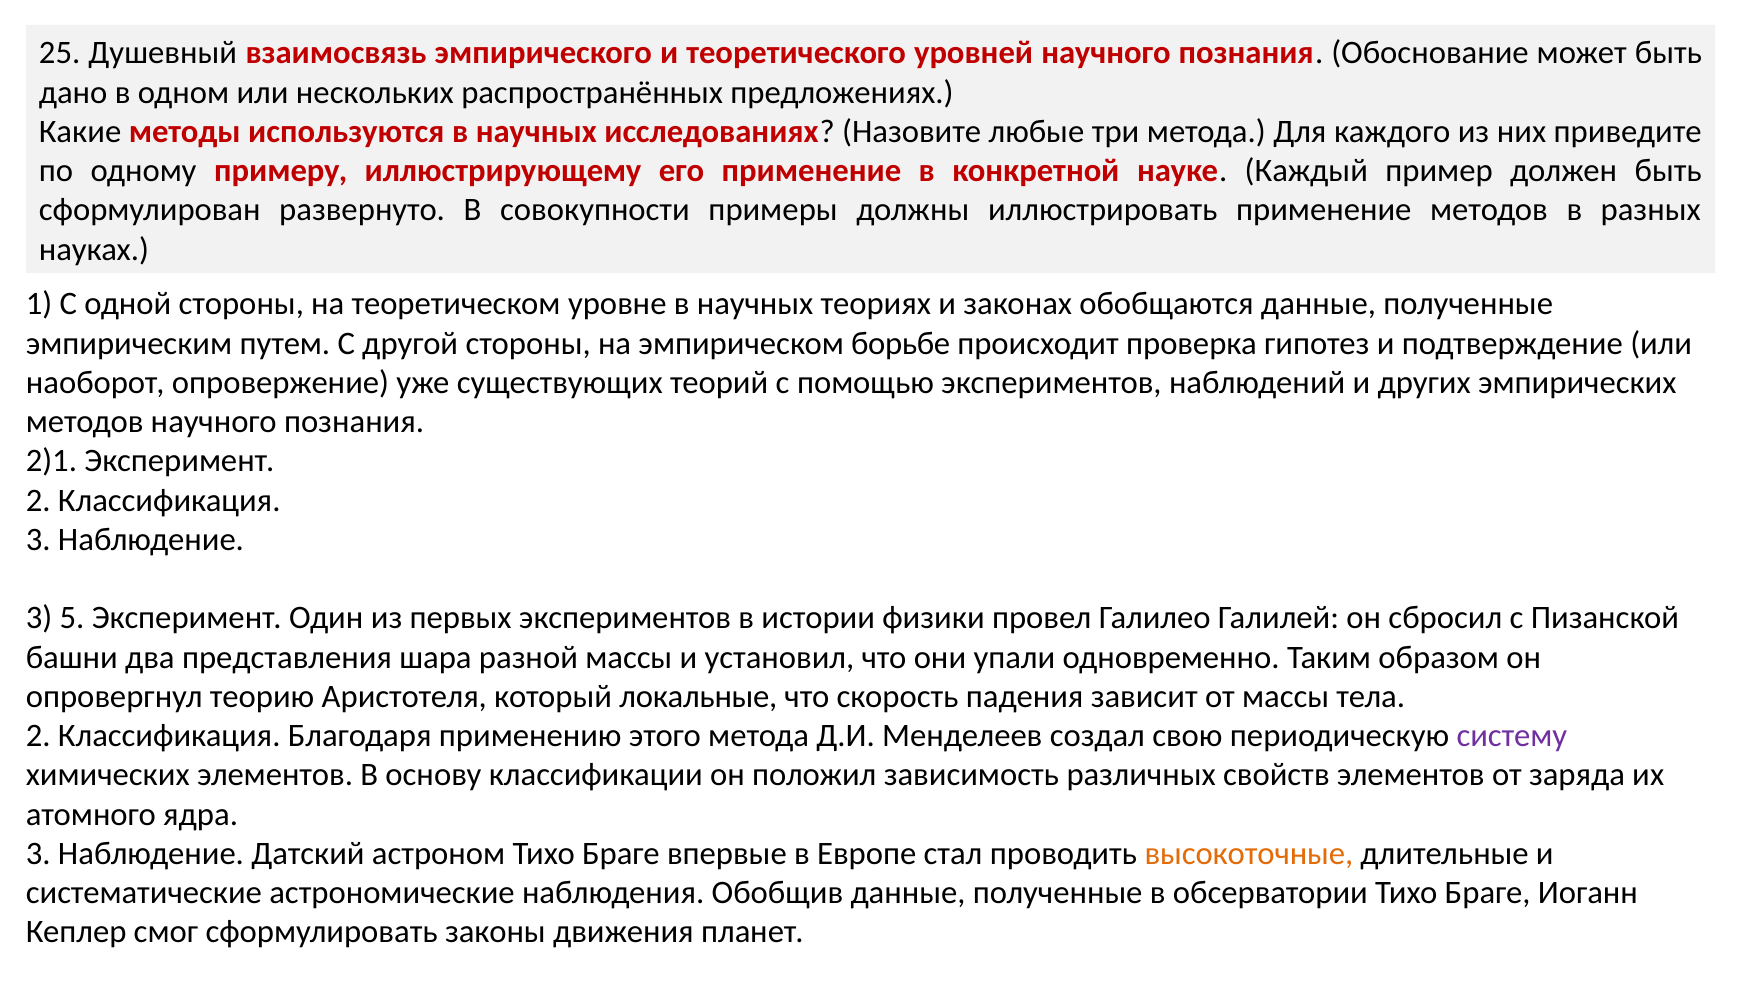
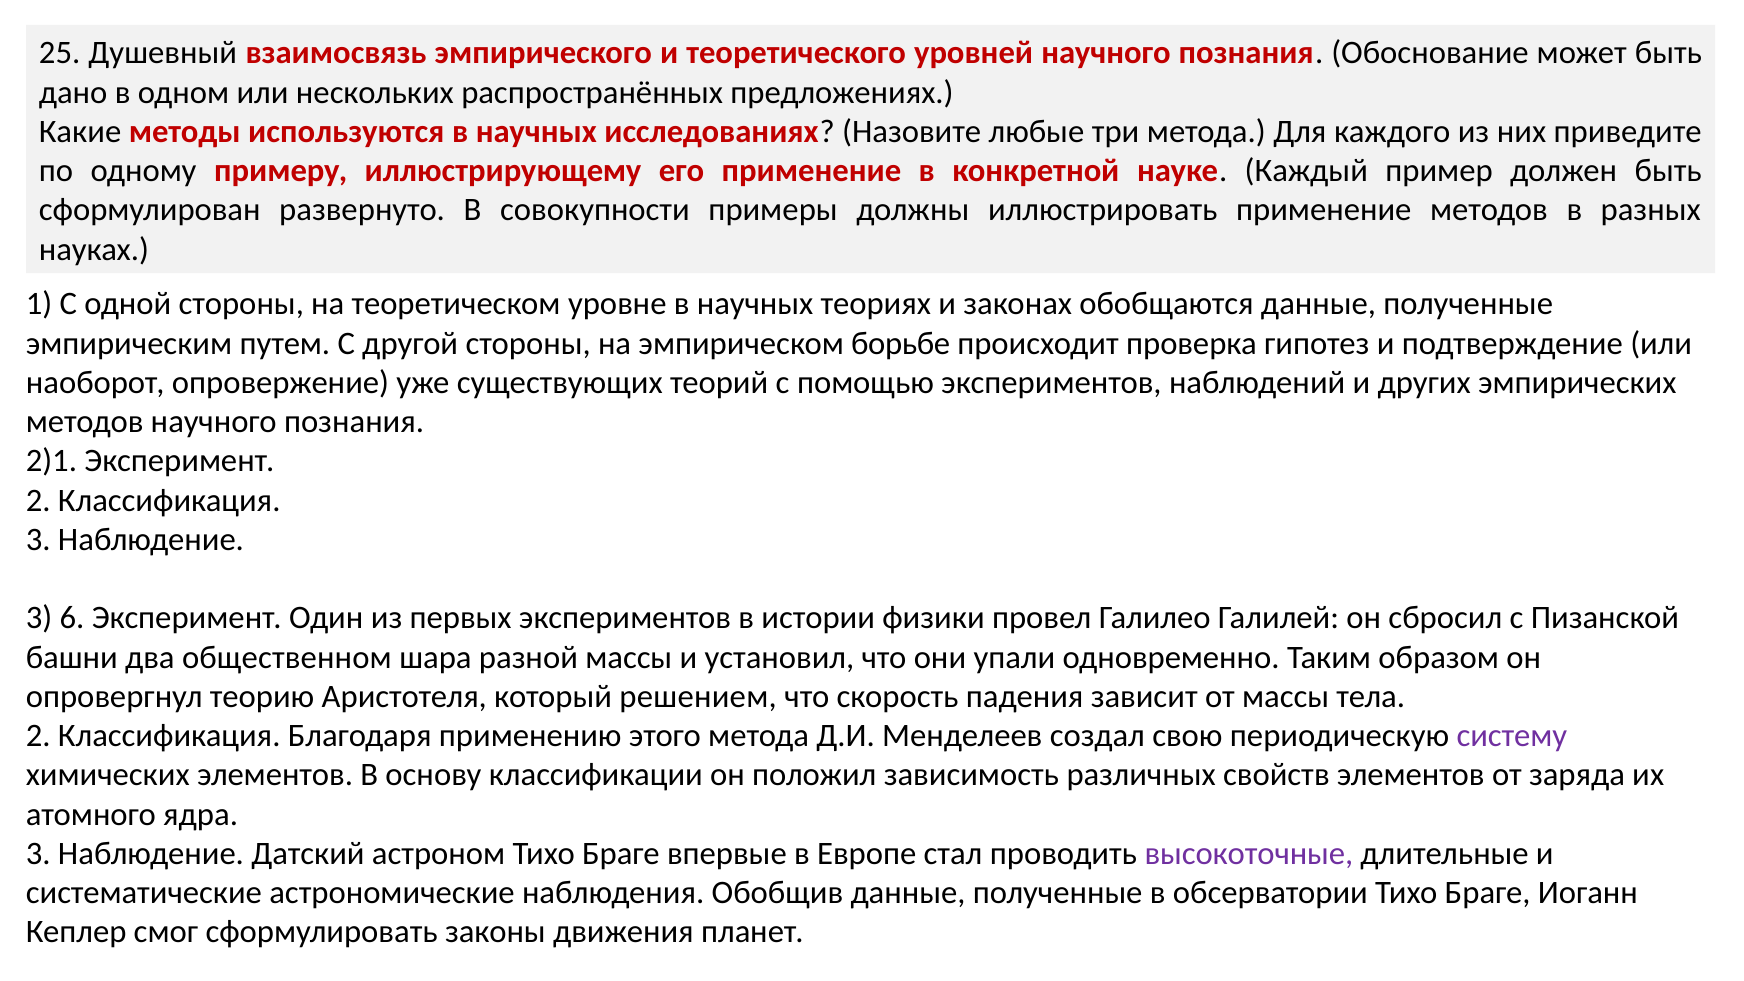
5: 5 -> 6 (72, 618)
представления: представления -> общественном (287, 657)
локальные: локальные -> решением (698, 697)
высокоточные colour: orange -> purple (1249, 853)
